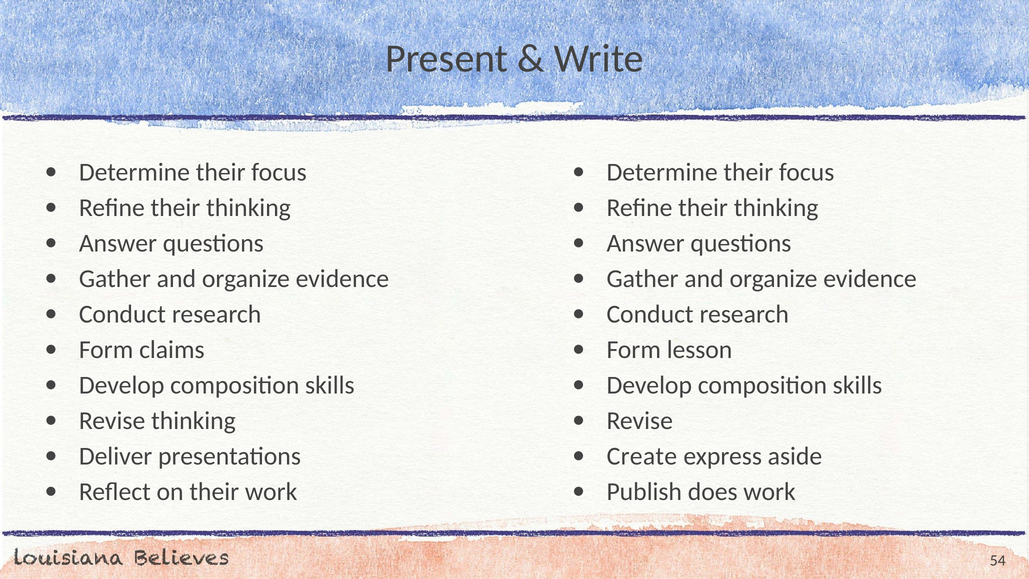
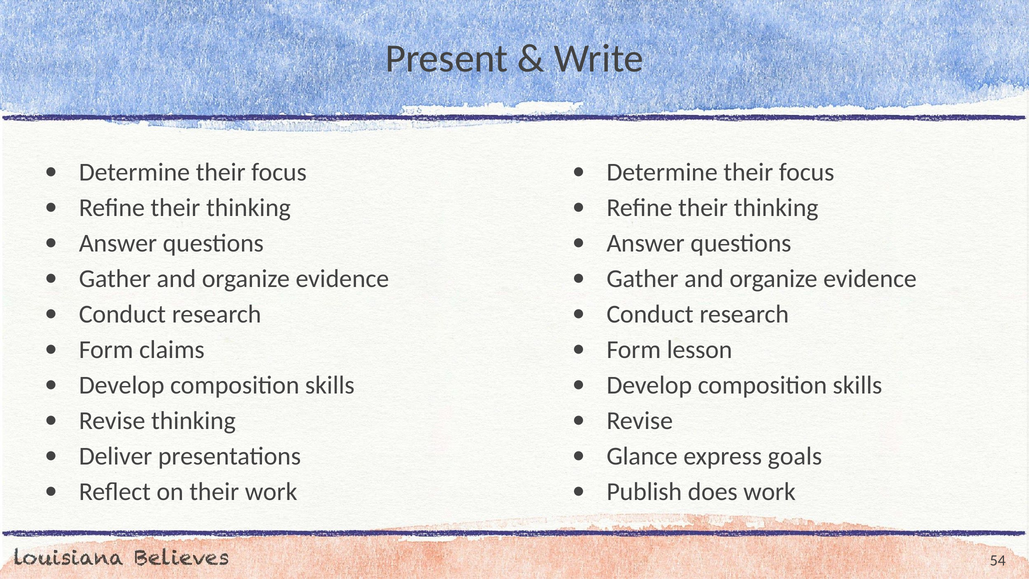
Create: Create -> Glance (642, 456)
aside: aside -> goals (795, 456)
